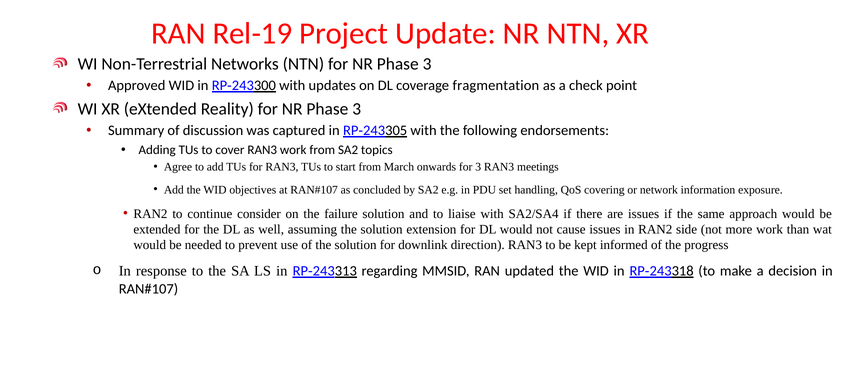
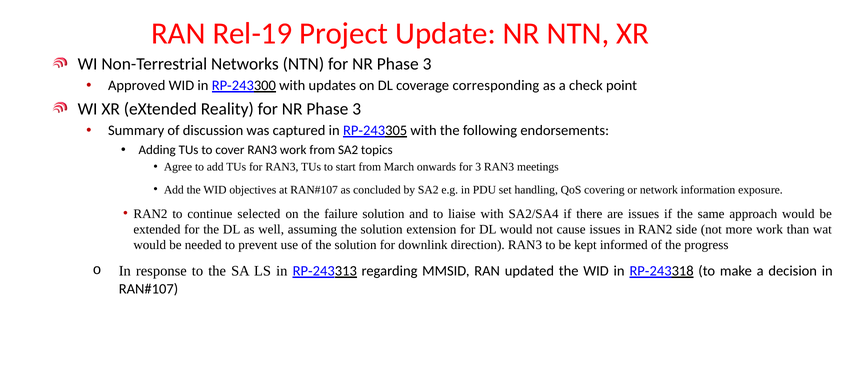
fragmentation: fragmentation -> corresponding (496, 86)
consider: consider -> selected (259, 214)
